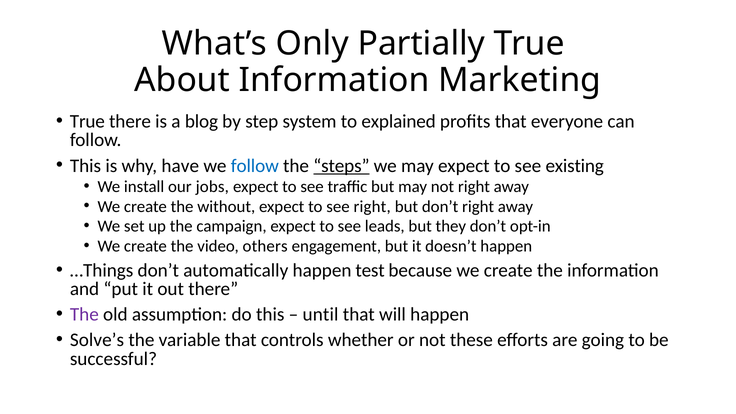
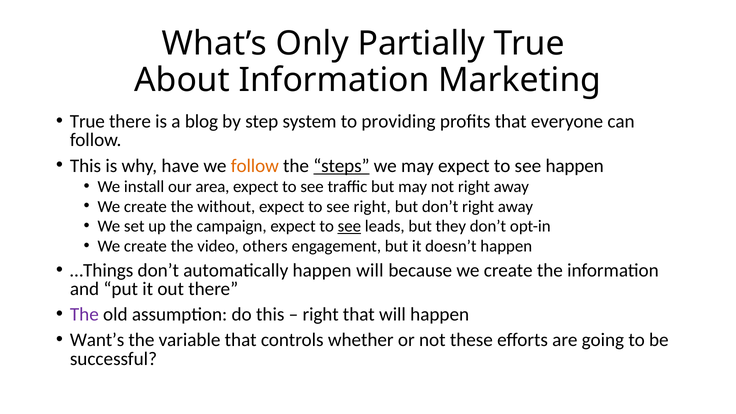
explained: explained -> providing (398, 122)
follow colour: blue -> orange (255, 166)
see existing: existing -> happen (575, 166)
jobs: jobs -> area (212, 187)
see underline: none -> present (349, 226)
happen test: test -> will (370, 270)
until: until -> right (321, 315)
Solve’s: Solve’s -> Want’s (97, 340)
